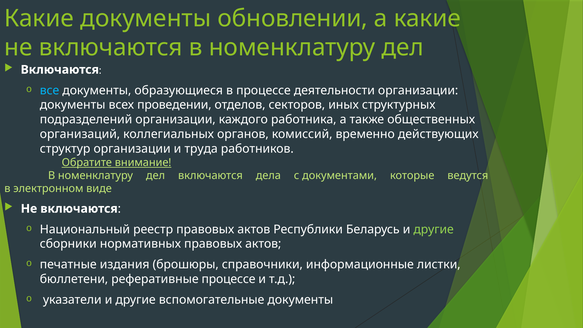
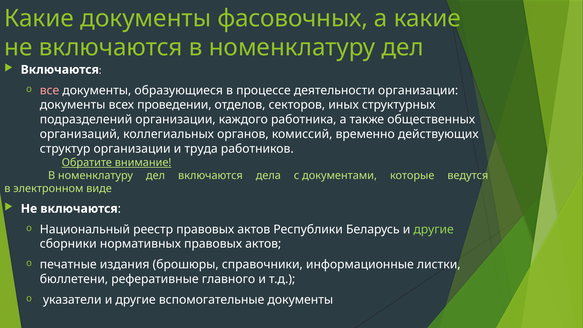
обновлении: обновлении -> фасовочных (293, 18)
все colour: light blue -> pink (50, 90)
реферативные процессе: процессе -> главного (228, 279)
